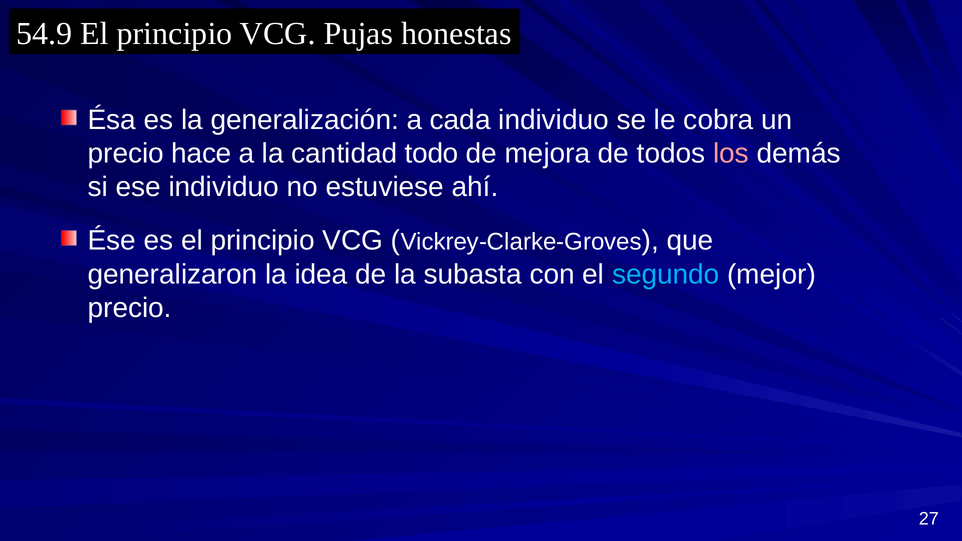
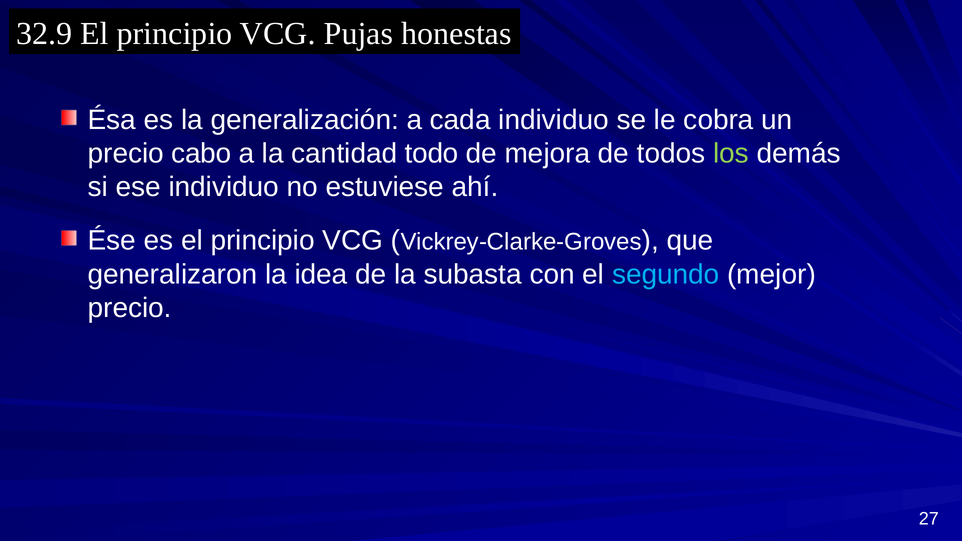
54.9: 54.9 -> 32.9 (44, 33)
hace: hace -> cabo (201, 154)
los colour: pink -> light green (731, 154)
